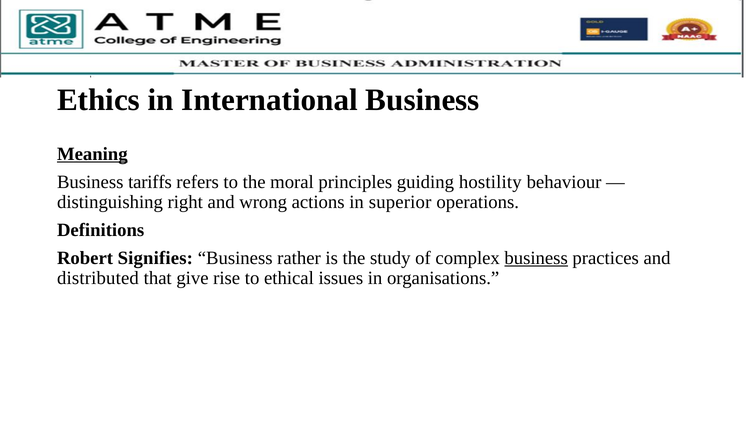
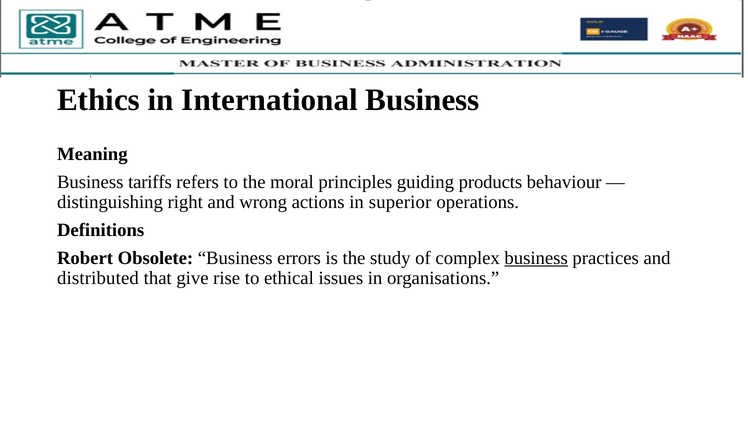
Meaning underline: present -> none (92, 154)
hostility: hostility -> products (490, 182)
Signifies: Signifies -> Obsolete (155, 258)
rather: rather -> errors (299, 258)
